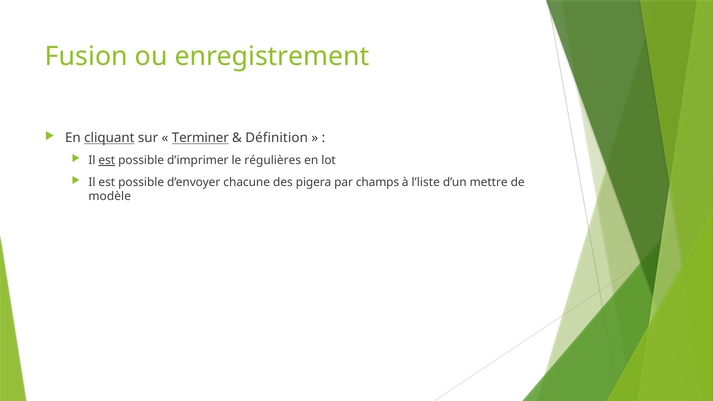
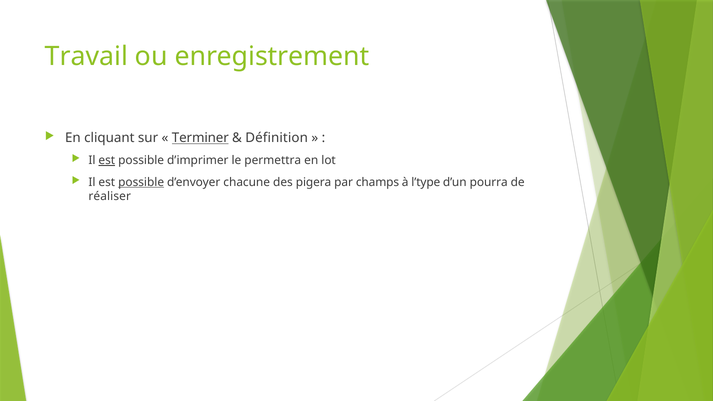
Fusion: Fusion -> Travail (86, 56)
cliquant underline: present -> none (109, 138)
régulières: régulières -> permettra (273, 160)
possible underline: none -> present (141, 182)
l’liste: l’liste -> l’type (426, 182)
mettre: mettre -> pourra (489, 182)
modèle: modèle -> réaliser (110, 196)
